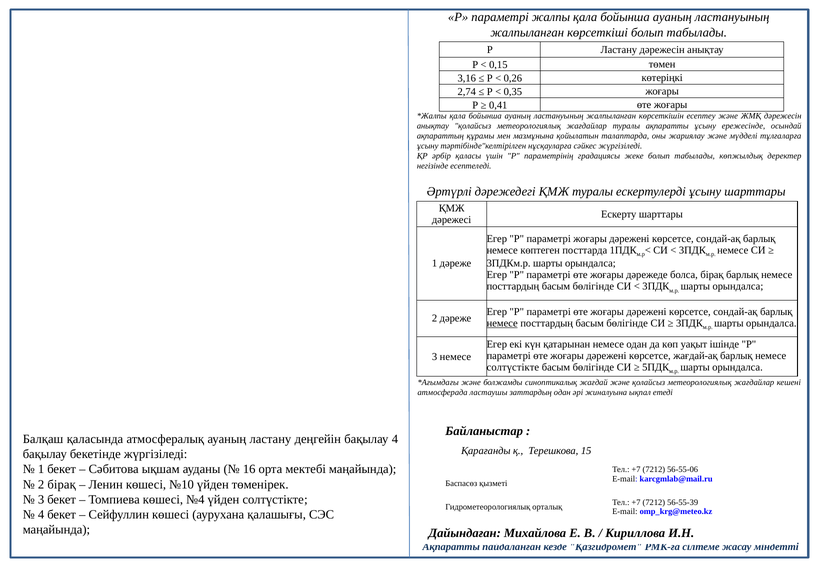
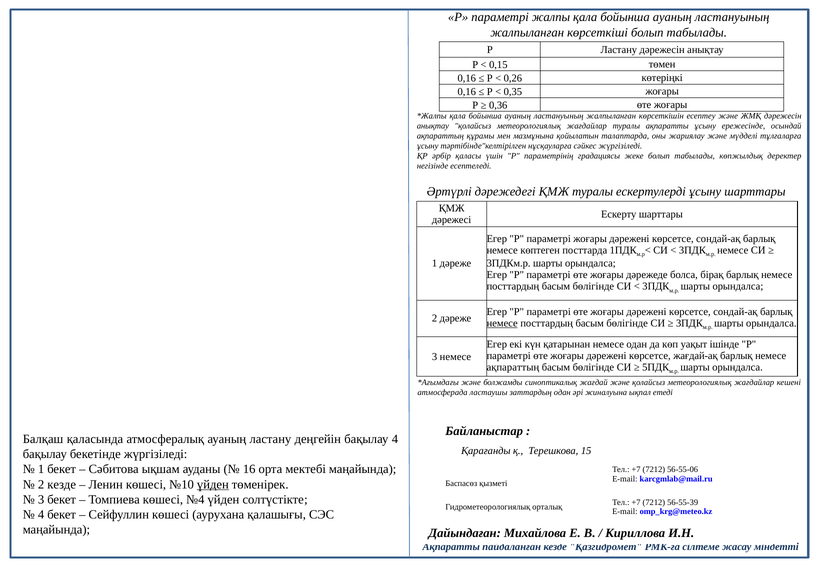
3,16: 3,16 -> 0,16 (467, 78)
2,74: 2,74 -> 0,16 (467, 92)
0,41: 0,41 -> 0,36 (498, 105)
солтүстікте: солтүстікте -> ақпараттың (513, 367)
2 бірақ: бірақ -> кезде (62, 484)
үйден underline: none -> present (213, 484)
